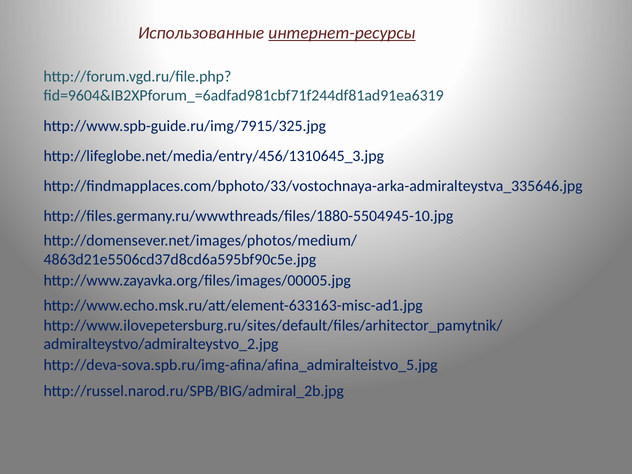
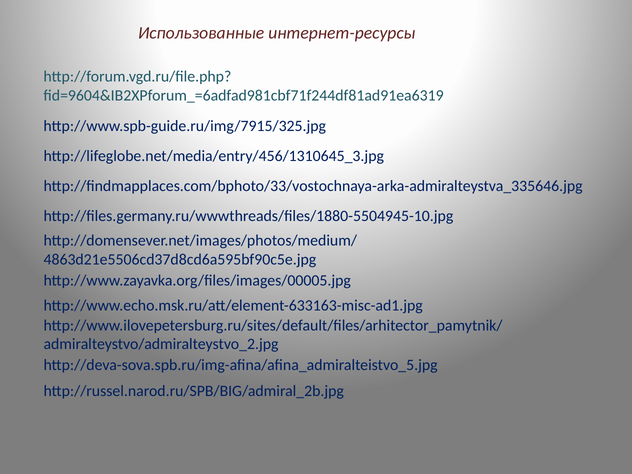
интернет-ресурсы underline: present -> none (342, 33)
